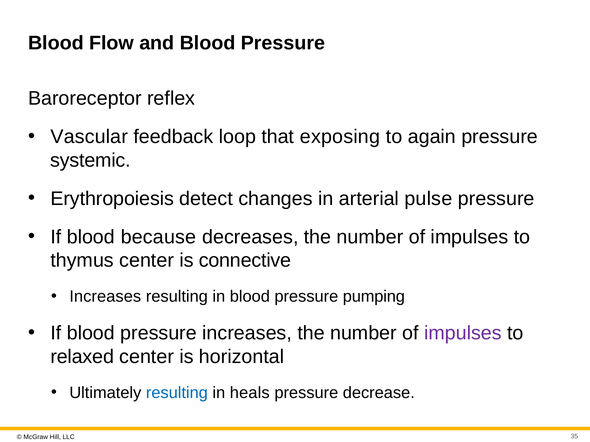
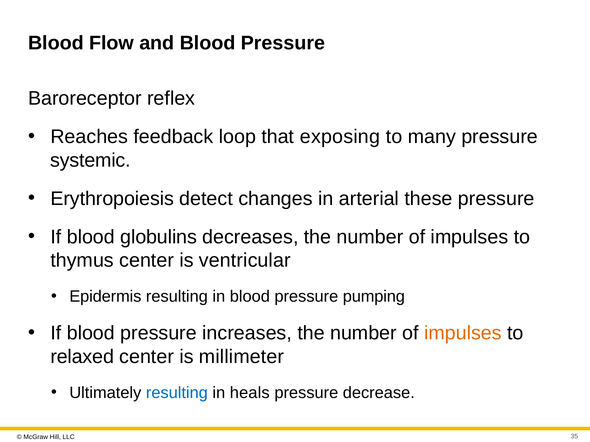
Vascular: Vascular -> Reaches (89, 137)
again: again -> many (432, 137)
pulse: pulse -> these (428, 199)
because: because -> globulins (159, 237)
connective: connective -> ventricular (245, 261)
Increases: Increases -> Epidermis (105, 297)
impulses colour: purple -> orange (463, 334)
horizontal: horizontal -> millimeter (242, 357)
